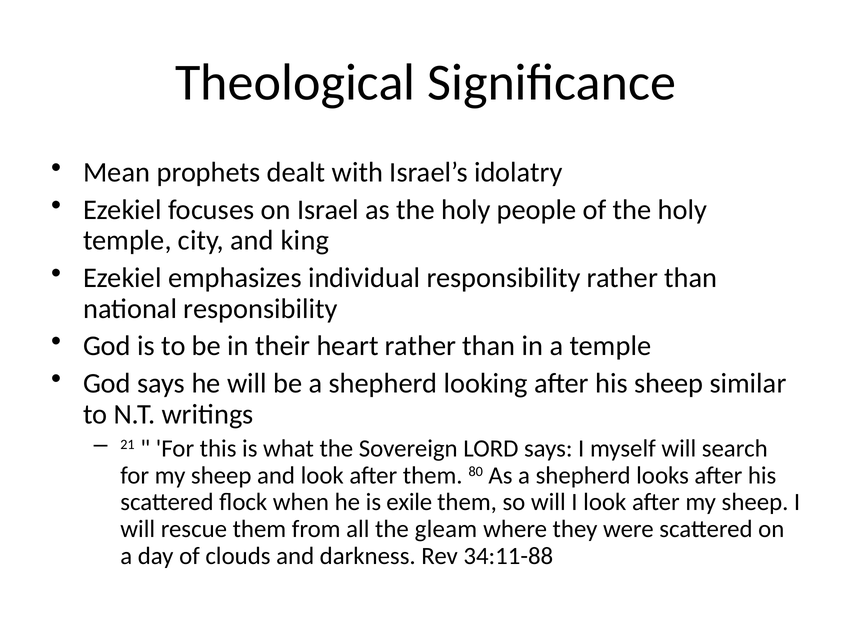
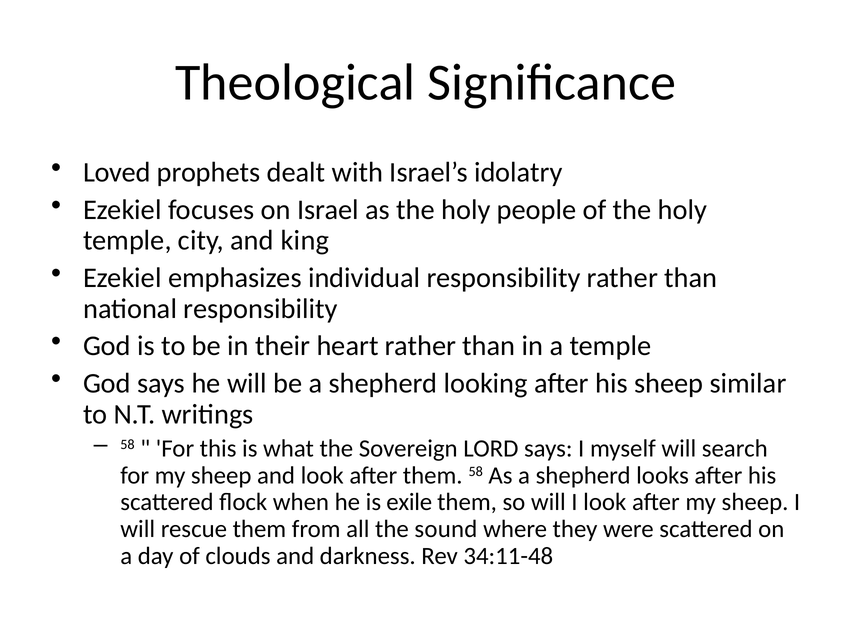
Mean: Mean -> Loved (117, 172)
21: 21 -> 58 (128, 445)
them 80: 80 -> 58 (476, 472)
gleam: gleam -> sound (446, 529)
34:11-88: 34:11-88 -> 34:11-48 (508, 556)
